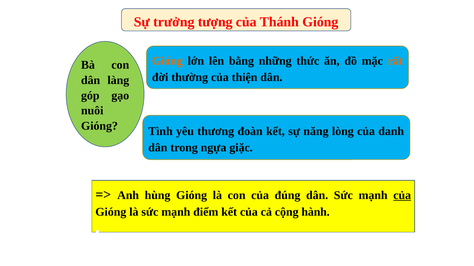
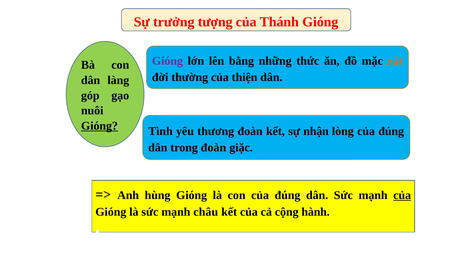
Gióng colour: orange -> purple (167, 61)
Gióng underline: none -> present (99, 126)
năng: năng -> nhận (316, 131)
lòng của danh: danh -> đúng (391, 131)
trong ngựa: ngựa -> đoàn (214, 148)
điểm: điểm -> châu (206, 213)
